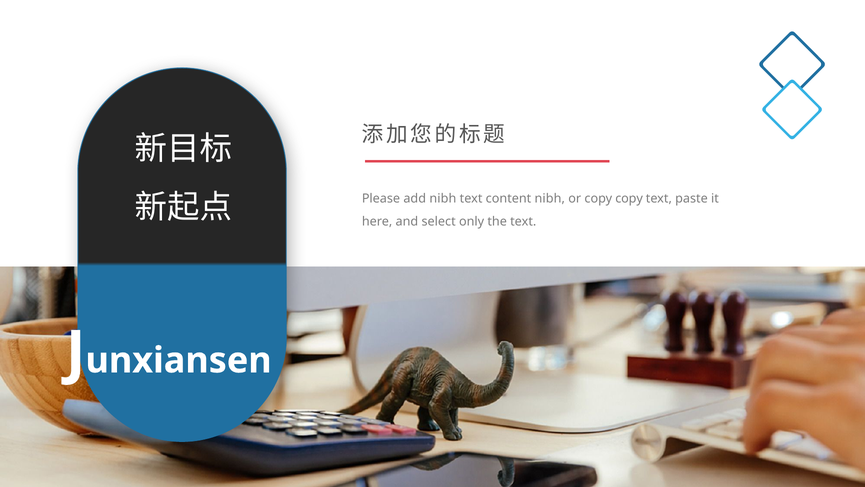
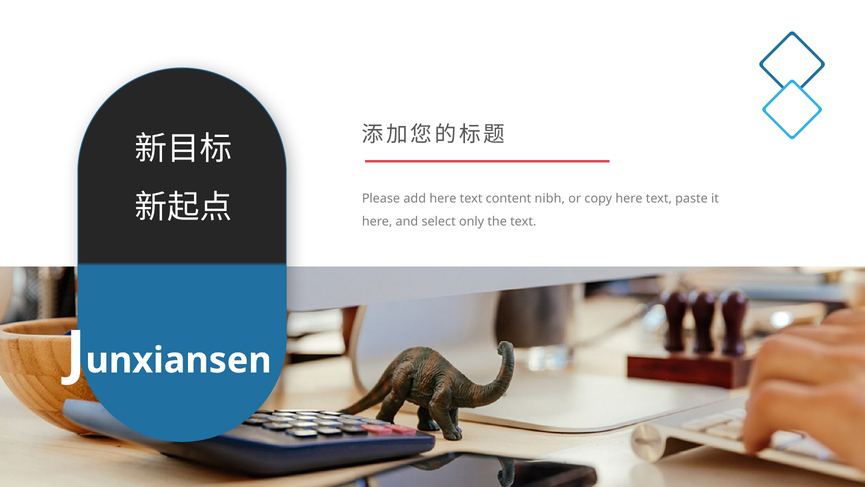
add nibh: nibh -> here (443, 199)
copy copy: copy -> here (629, 199)
